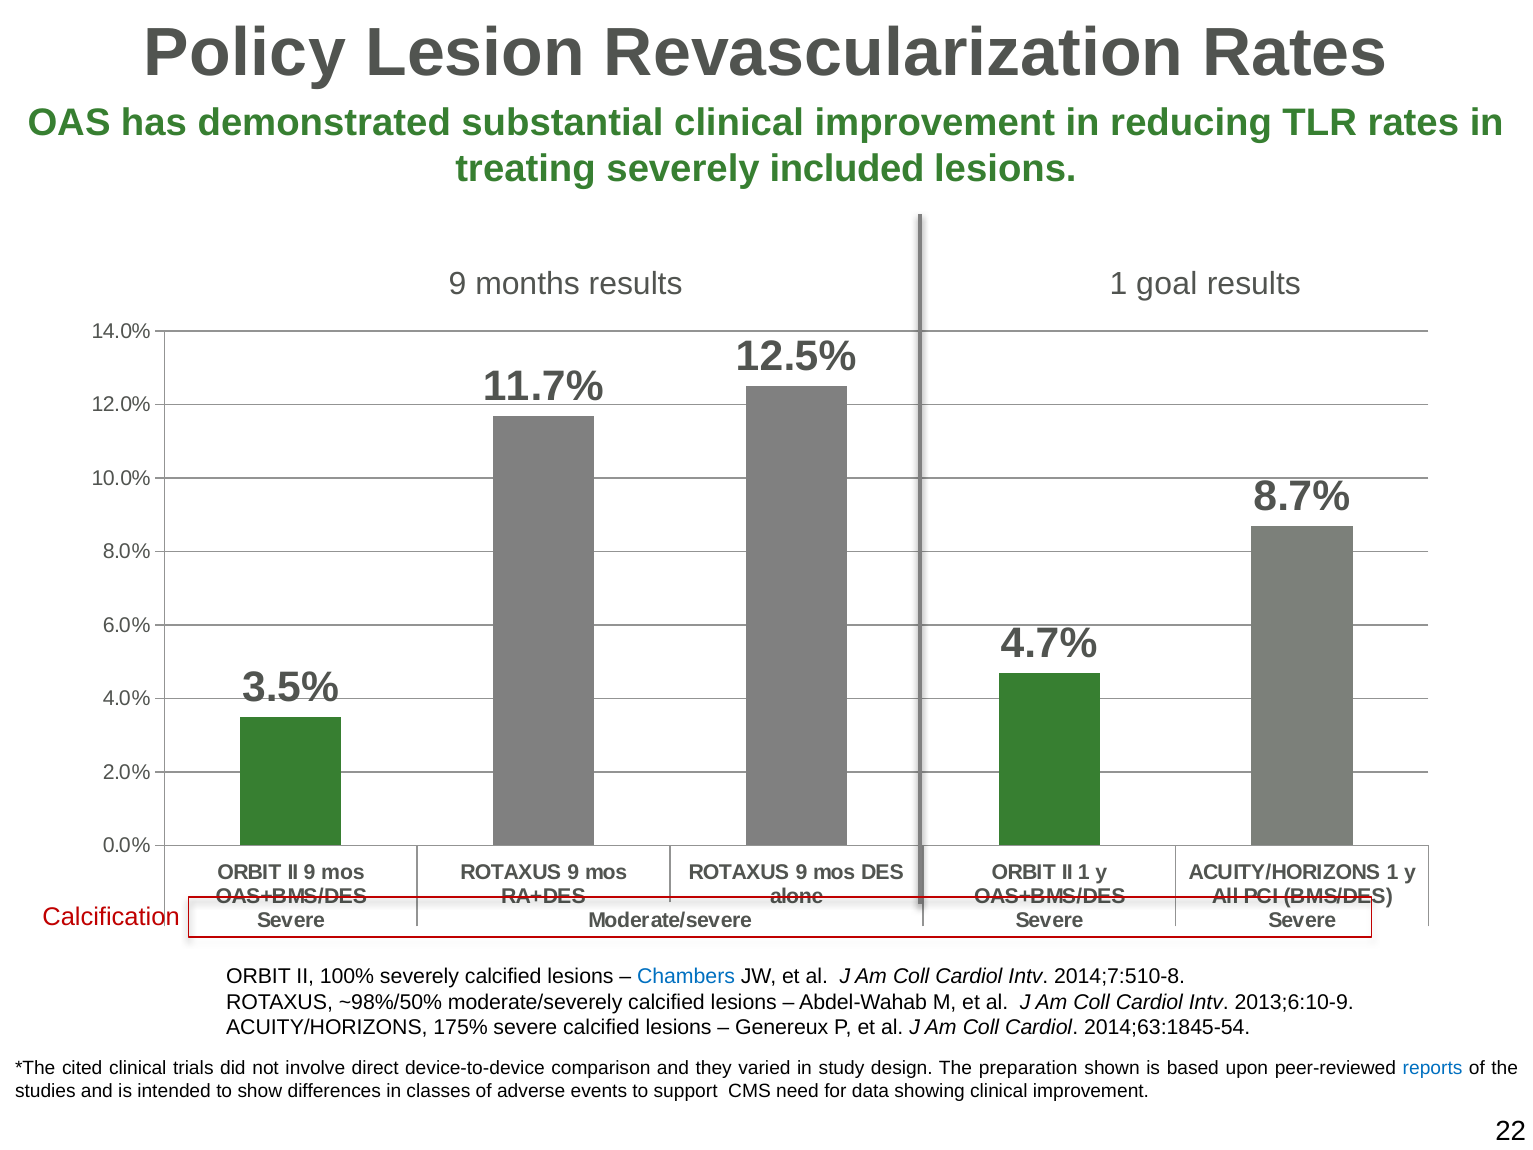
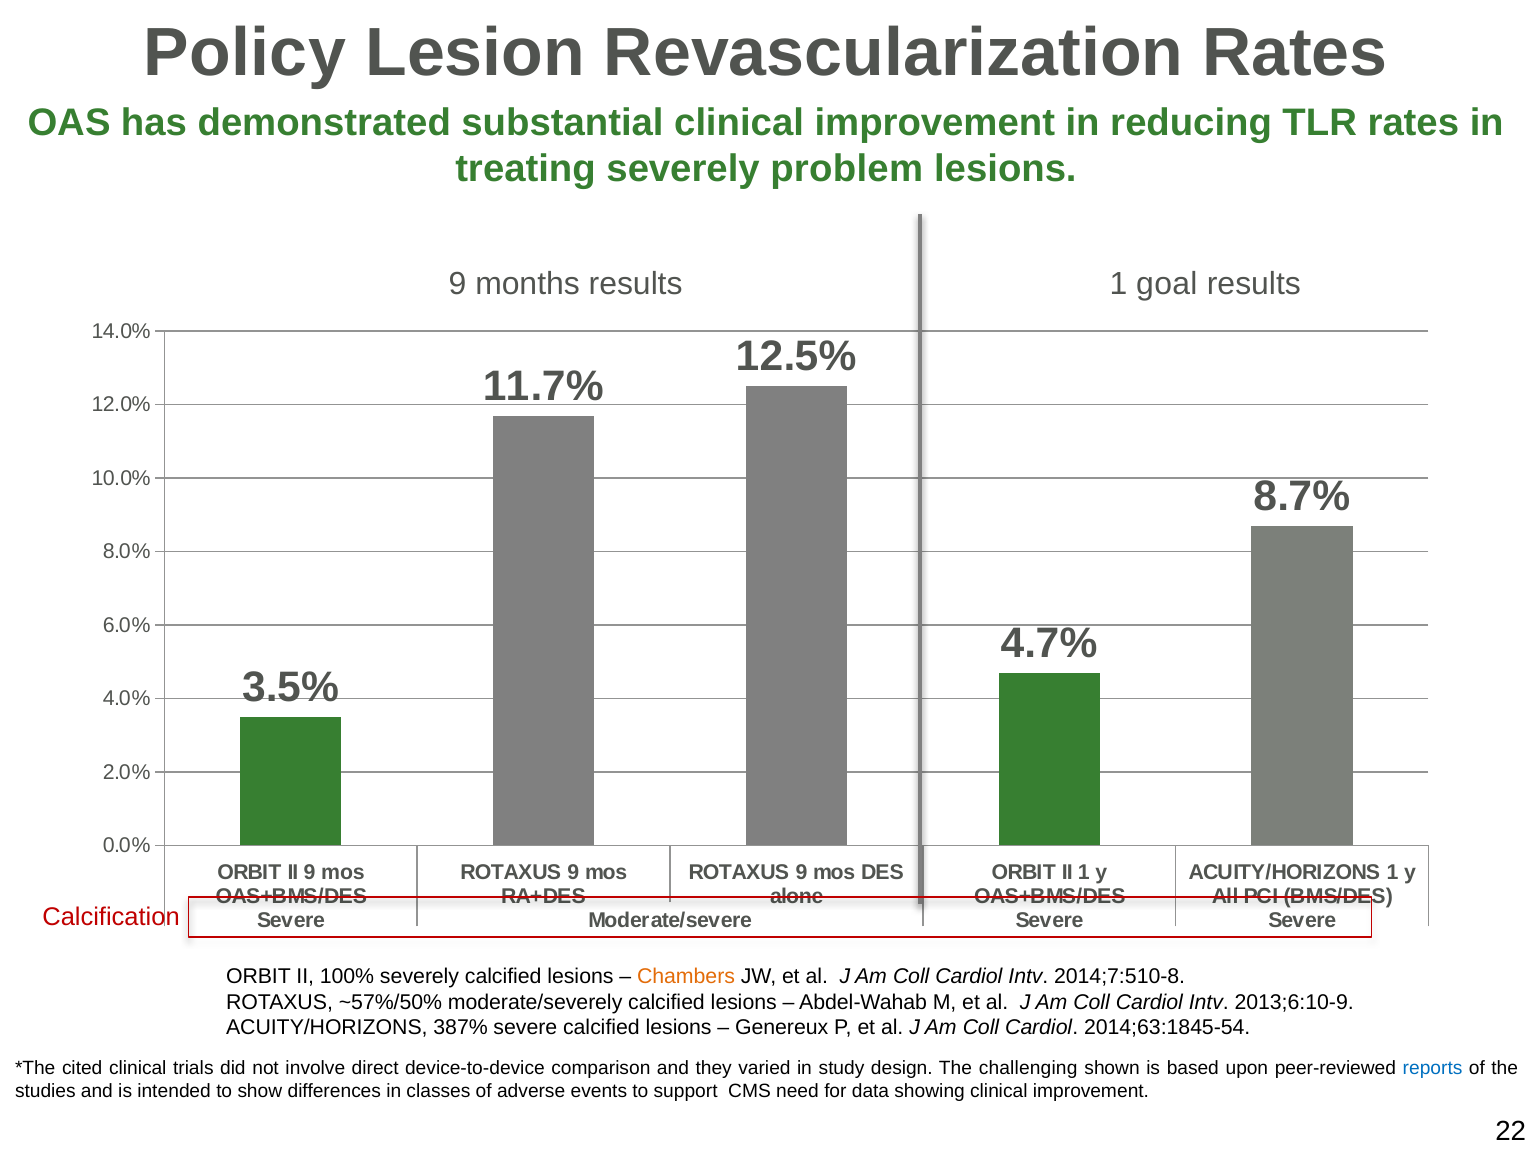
included: included -> problem (847, 169)
Chambers colour: blue -> orange (686, 976)
~98%/50%: ~98%/50% -> ~57%/50% (391, 1002)
175%: 175% -> 387% (461, 1028)
preparation: preparation -> challenging (1028, 1068)
